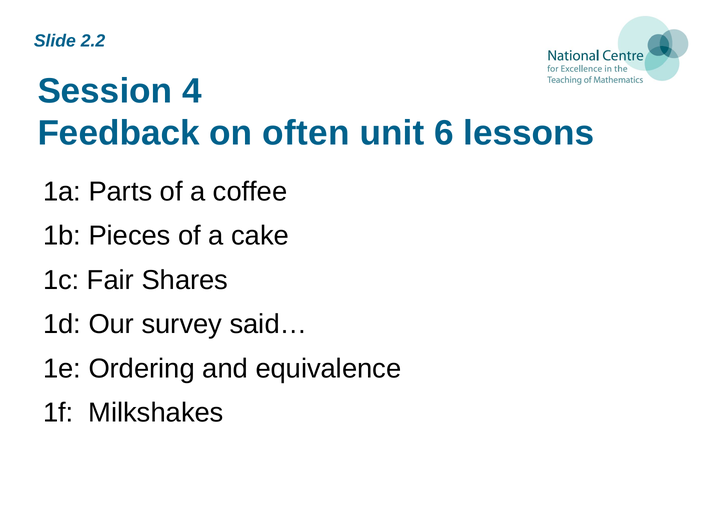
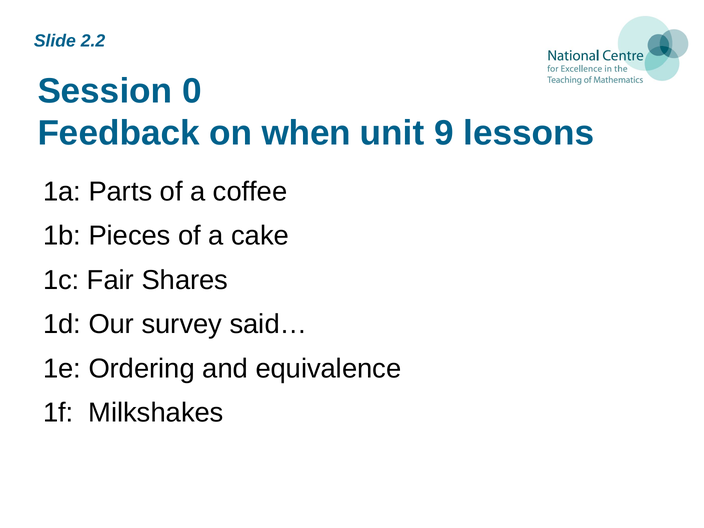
4: 4 -> 0 (192, 91)
often: often -> when (306, 133)
6: 6 -> 9 (444, 133)
